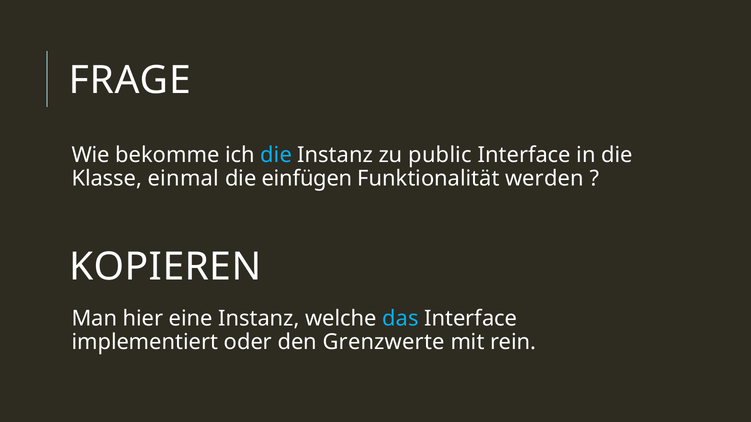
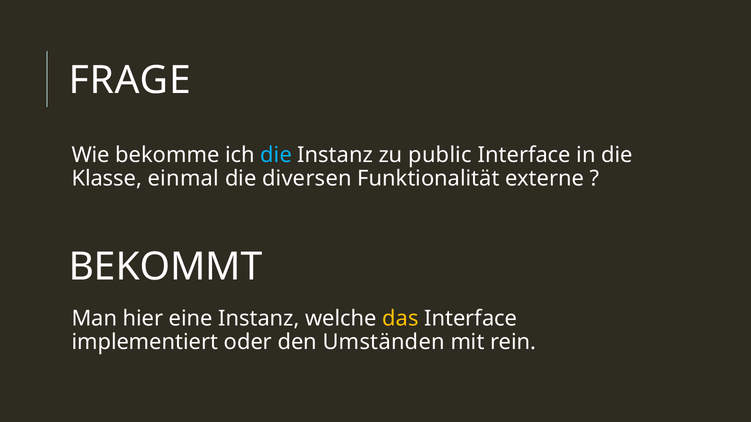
einfügen: einfügen -> diversen (307, 179)
werden: werden -> externe (545, 179)
KOPIEREN: KOPIEREN -> BEKOMMT (166, 267)
das colour: light blue -> yellow (401, 319)
Grenzwerte: Grenzwerte -> Umständen (384, 342)
